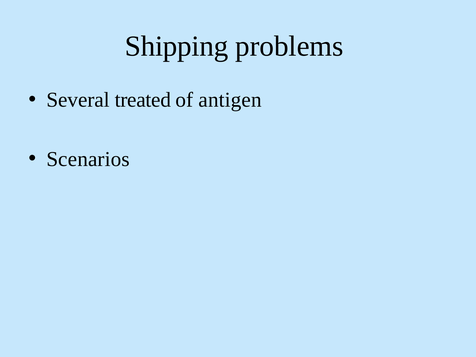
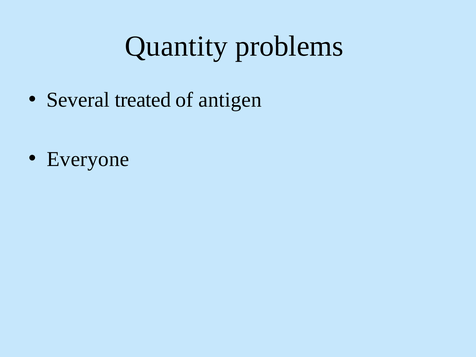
Shipping: Shipping -> Quantity (176, 46)
Scenarios: Scenarios -> Everyone (88, 159)
